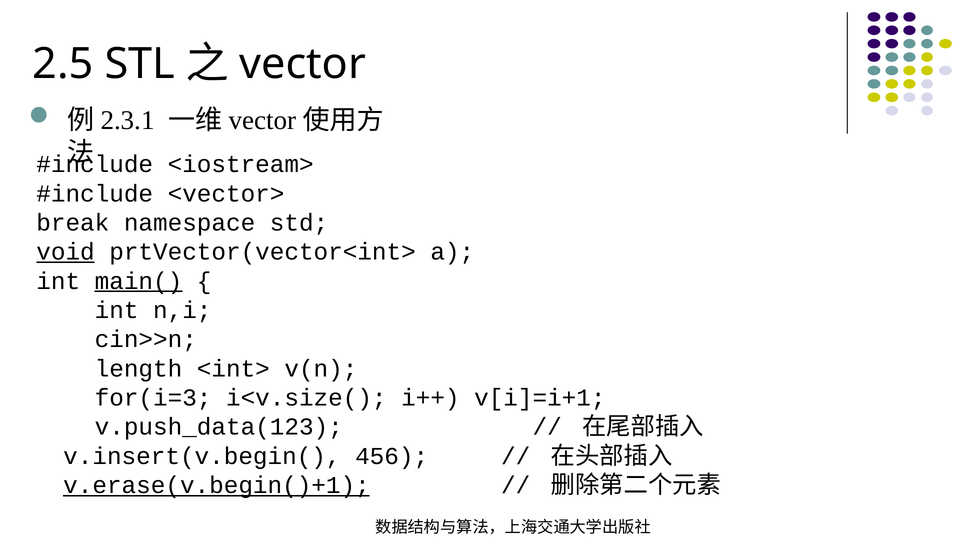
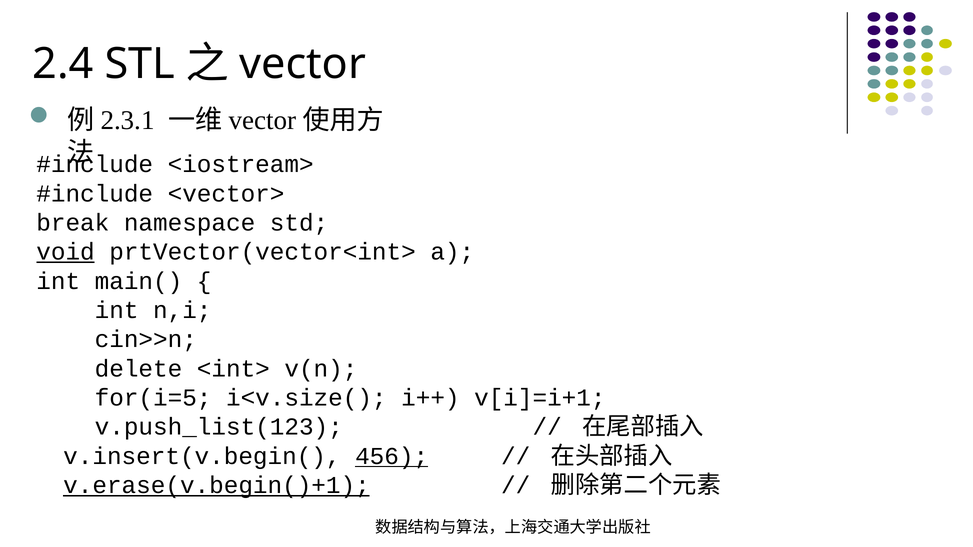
2.5: 2.5 -> 2.4 (63, 64)
main( underline: present -> none (138, 281)
length: length -> delete (138, 369)
for(i=3: for(i=3 -> for(i=5 (153, 398)
v.push_data(123: v.push_data(123 -> v.push_list(123 (219, 427)
456 underline: none -> present (392, 456)
